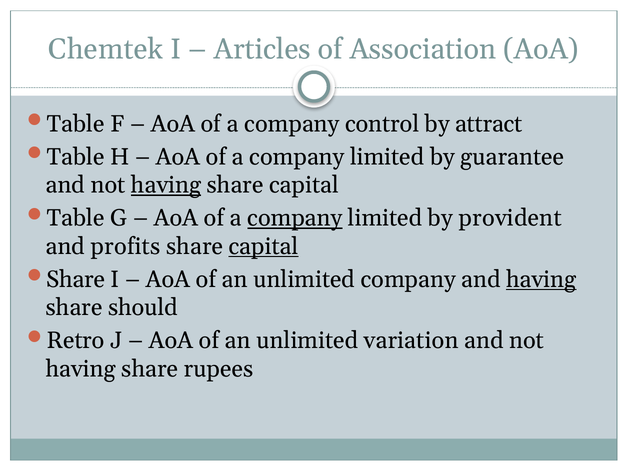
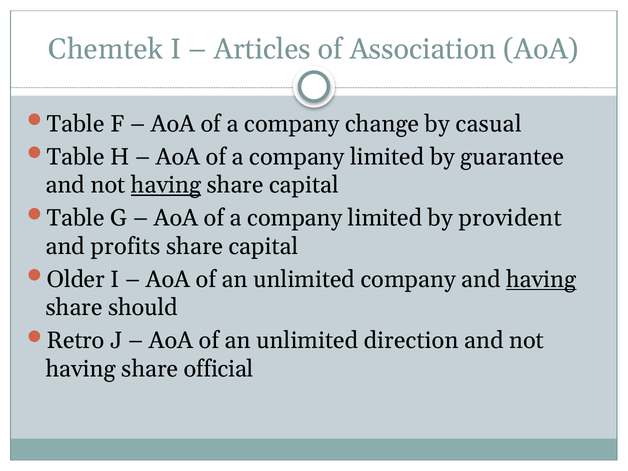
control: control -> change (382, 124)
attract: attract -> casual (489, 124)
company underline: present -> none (295, 218)
capital underline: present -> none (264, 246)
Share: Share -> Older (76, 279)
variation: variation -> direction (411, 341)
rupees: rupees -> official (219, 369)
